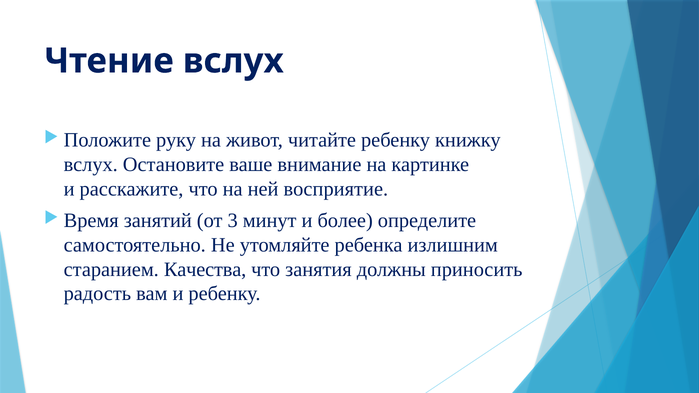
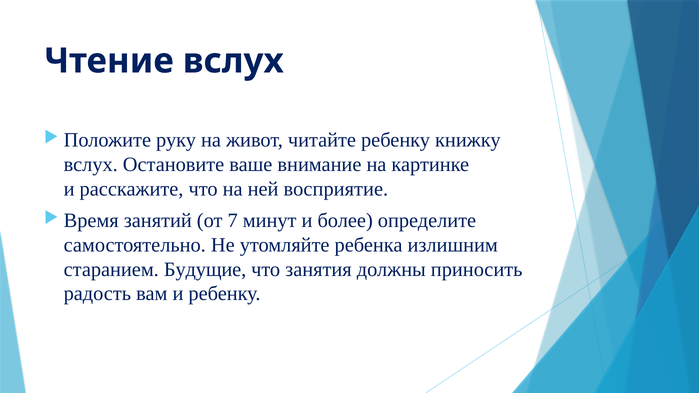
3: 3 -> 7 (233, 221)
Качества: Качества -> Будущие (205, 269)
